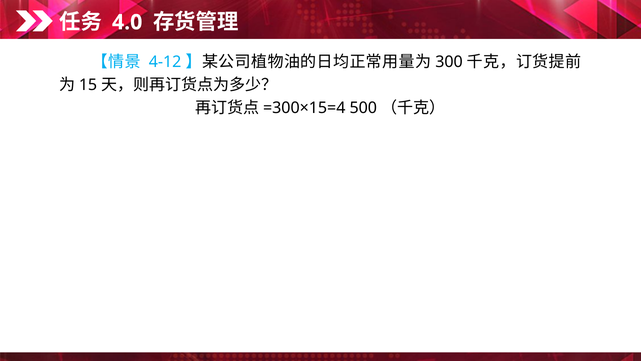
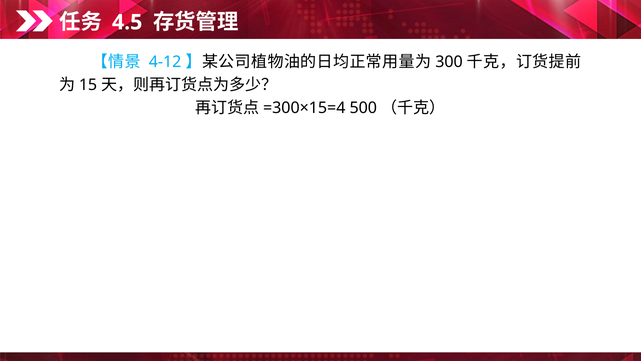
4.0: 4.0 -> 4.5 (127, 22)
